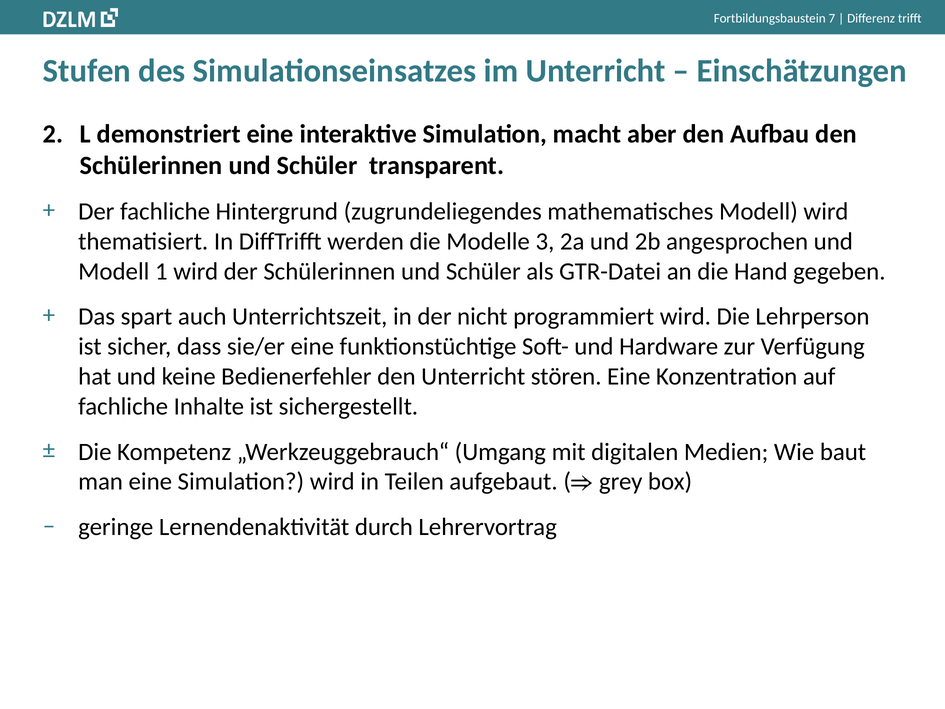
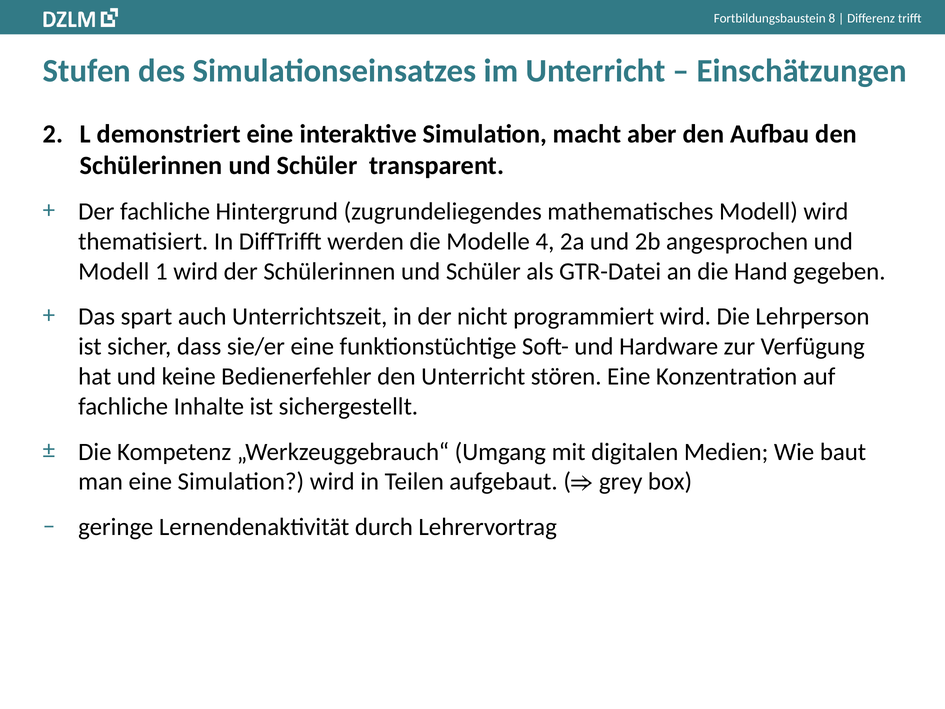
7: 7 -> 8 (832, 18)
3: 3 -> 4 (545, 241)
